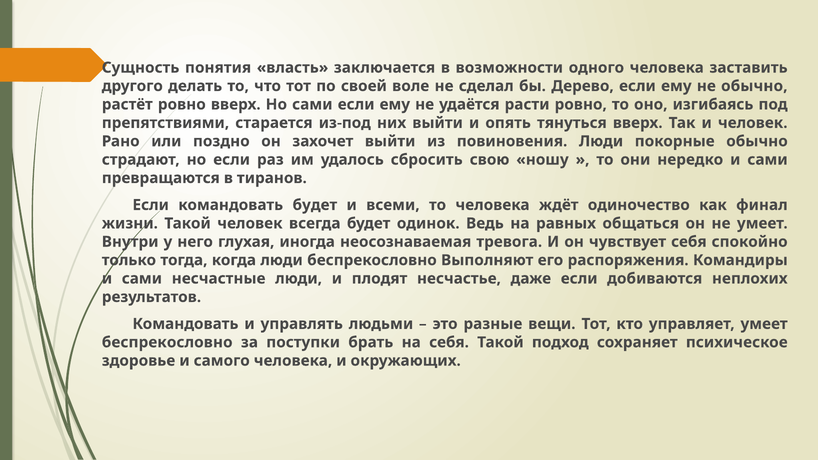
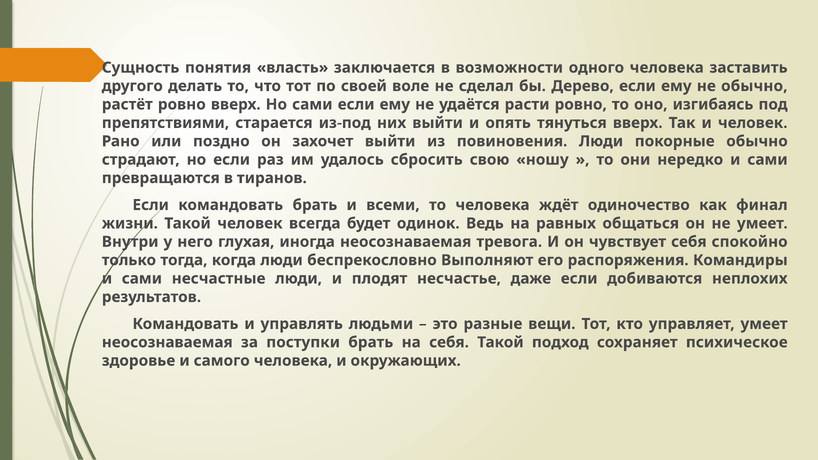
командовать будет: будет -> брать (315, 205)
беспрекословно: беспрекословно -> неосознаваемая (167, 342)
